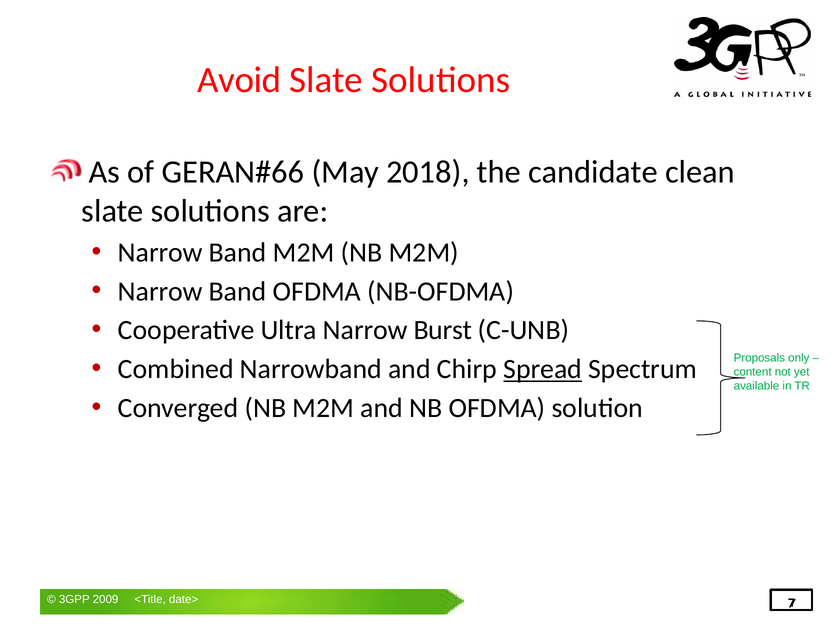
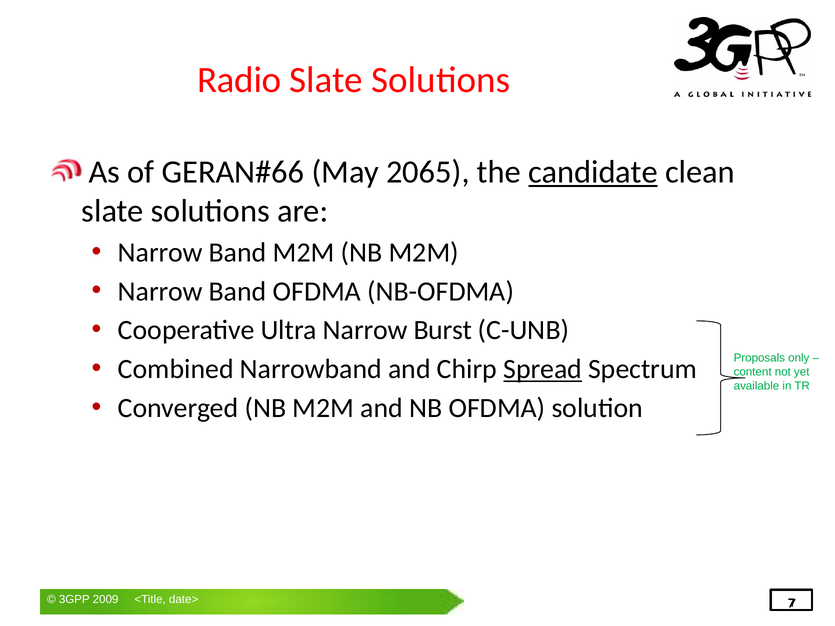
Avoid: Avoid -> Radio (239, 80)
2018: 2018 -> 2065 (428, 172)
candidate underline: none -> present (593, 172)
